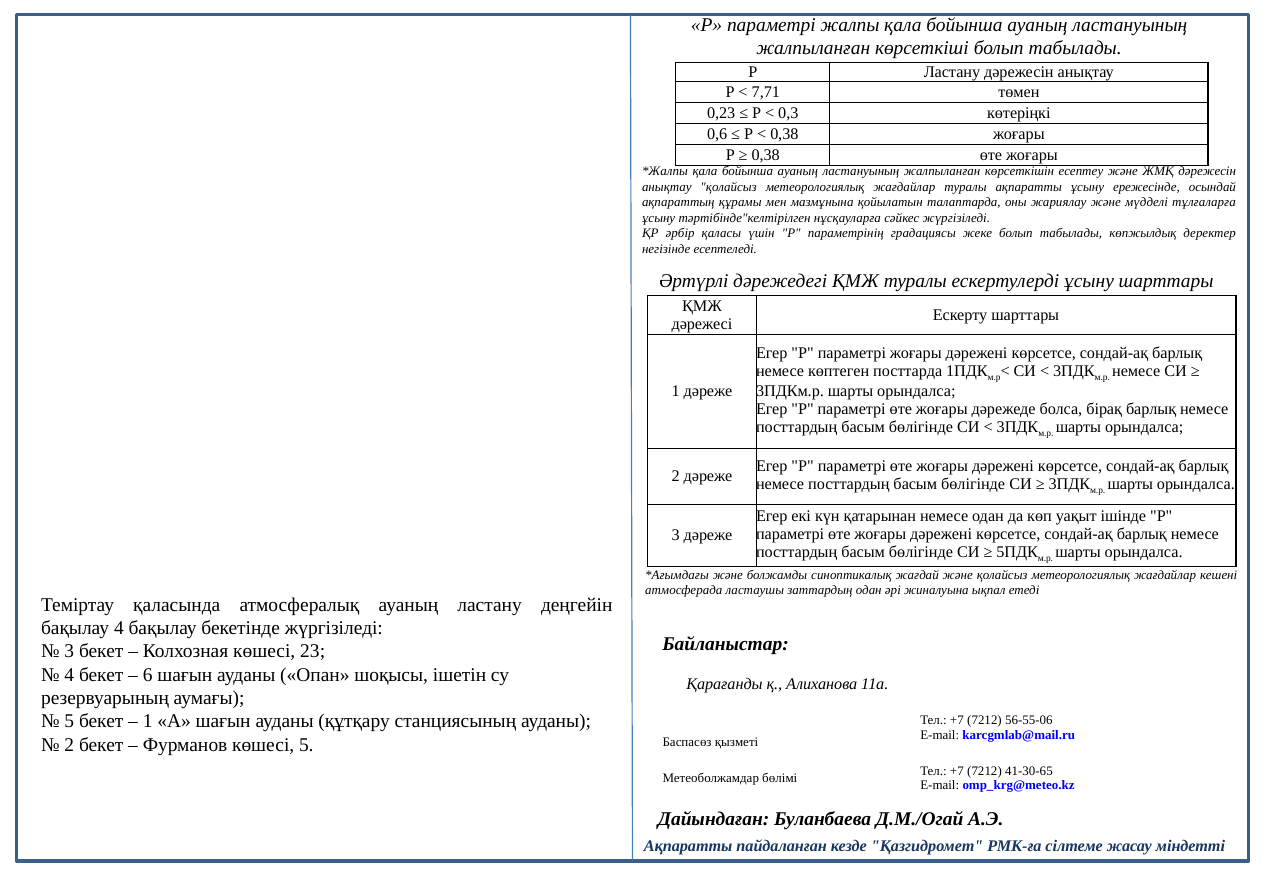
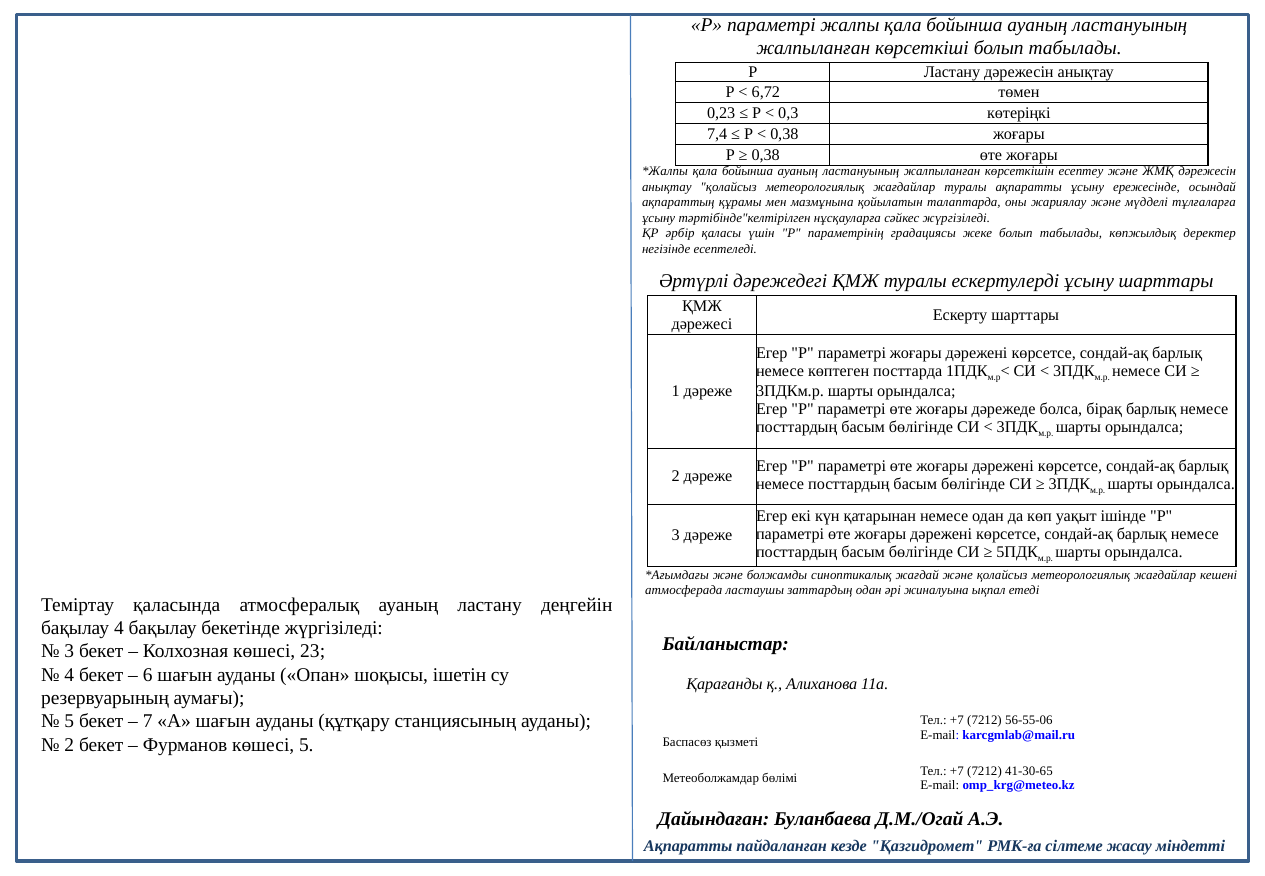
7,71: 7,71 -> 6,72 (766, 92)
0,6: 0,6 -> 7,4 (717, 134)
1: 1 -> 7 (148, 721)
